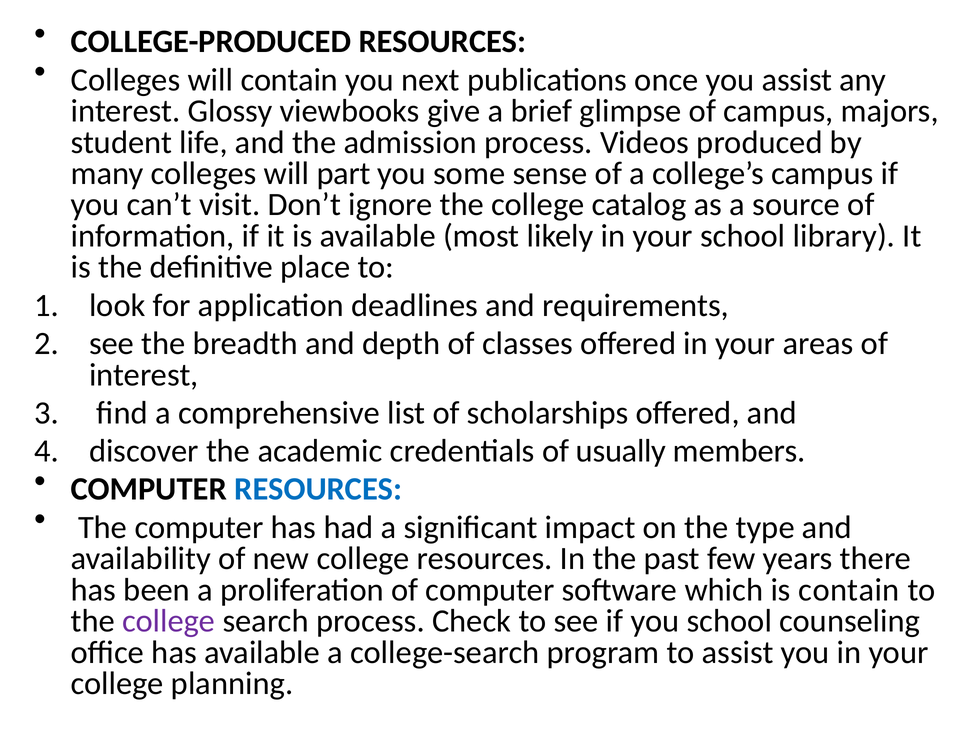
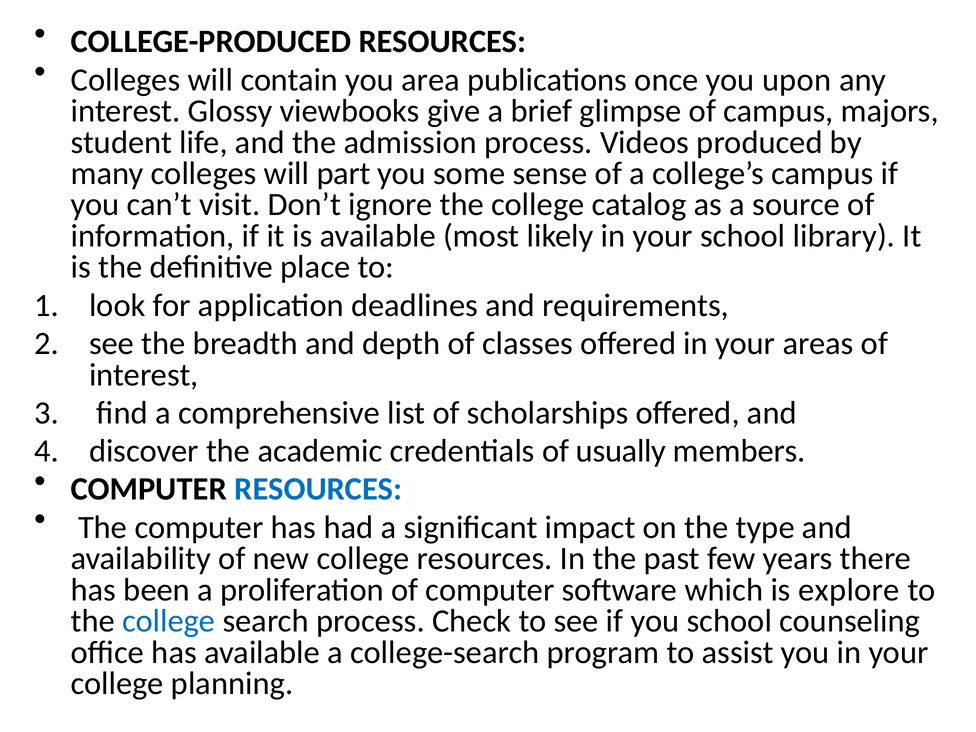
next: next -> area (430, 80)
you assist: assist -> upon (797, 80)
is contain: contain -> explore (849, 590)
college colour: purple -> blue (169, 621)
